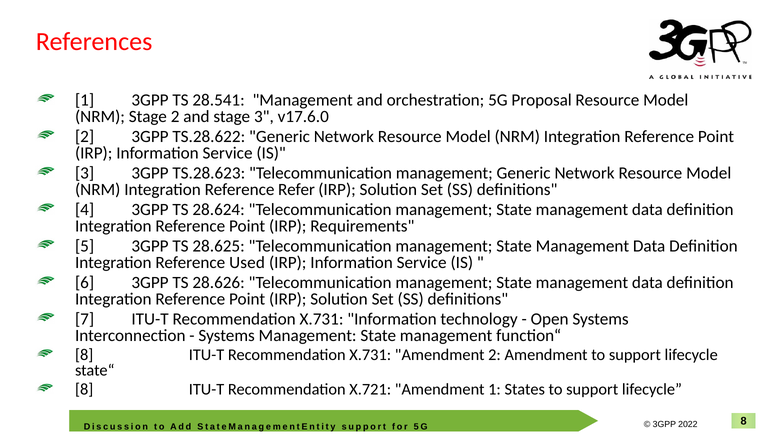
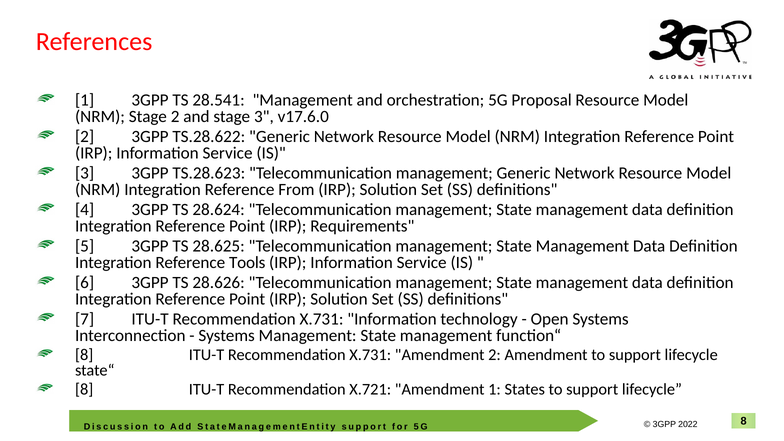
Refer: Refer -> From (296, 189)
Used: Used -> Tools (247, 262)
